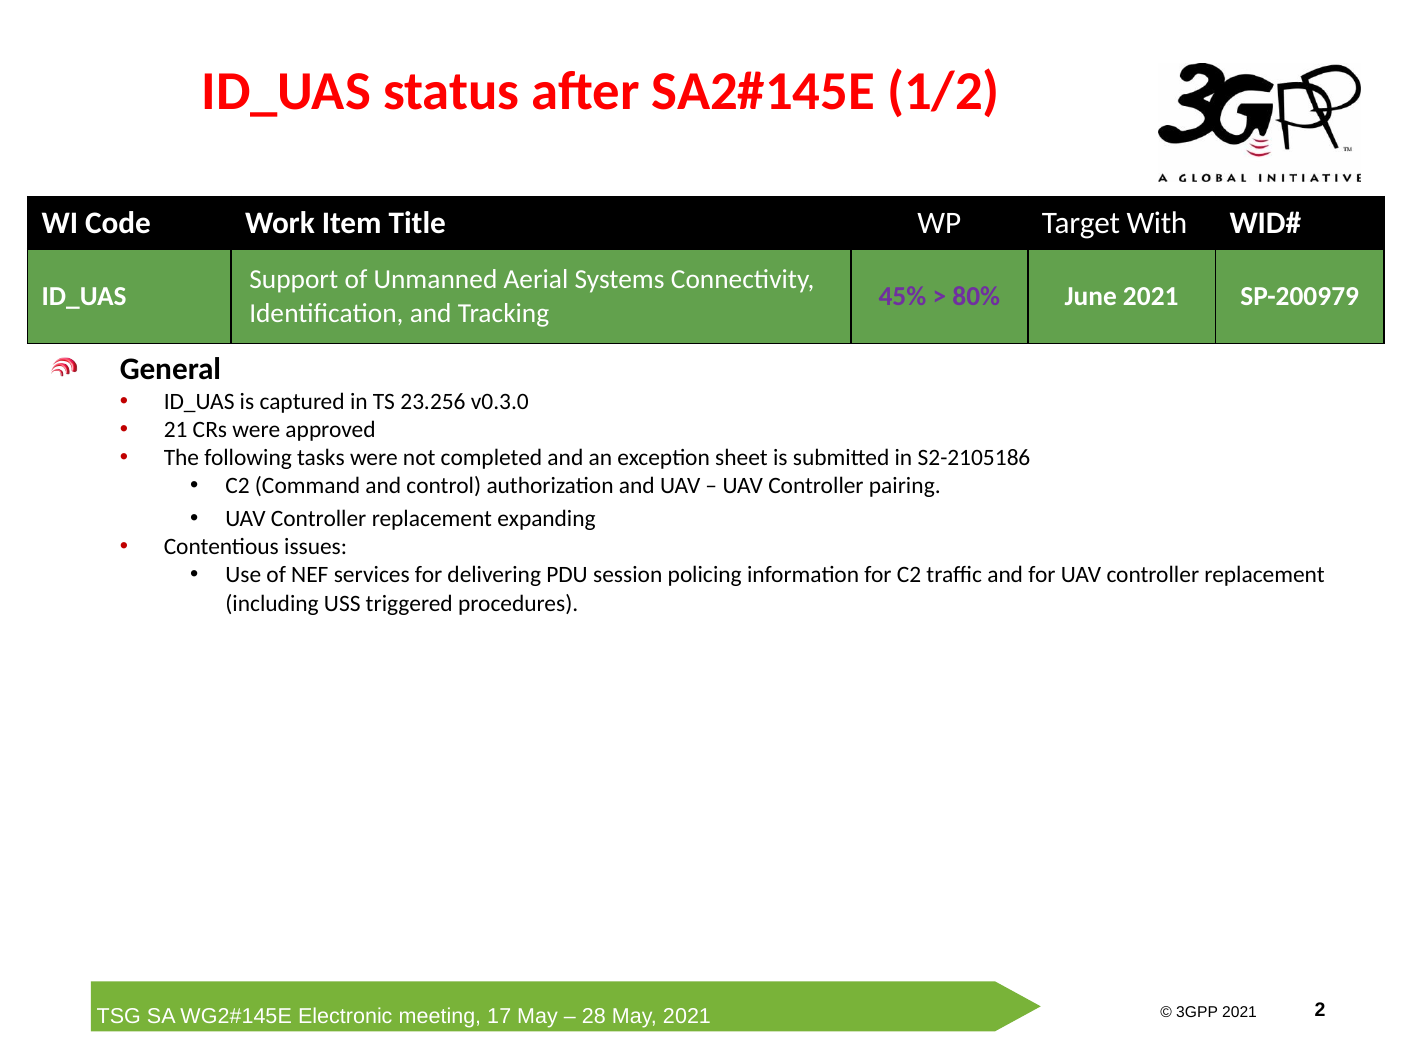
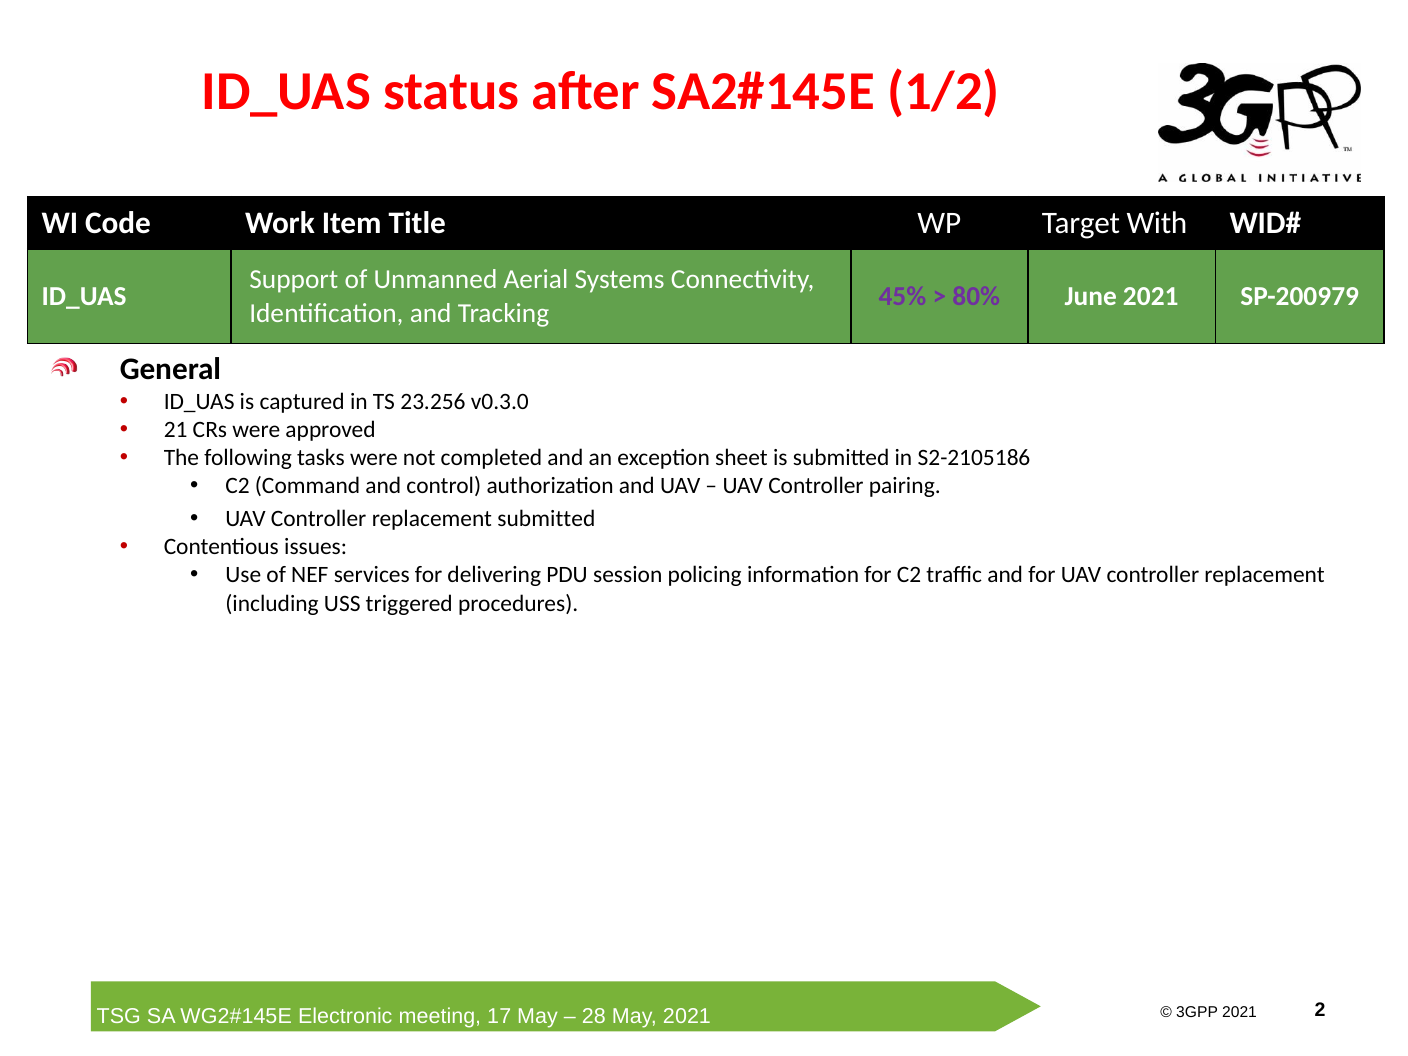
replacement expanding: expanding -> submitted (546, 519)
